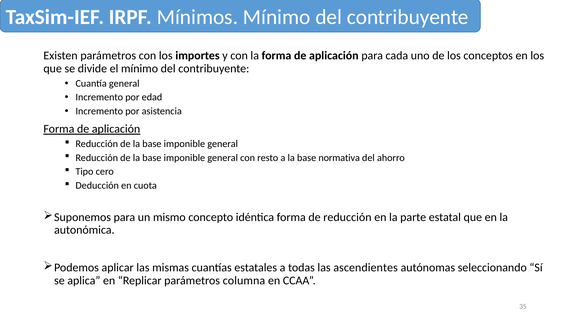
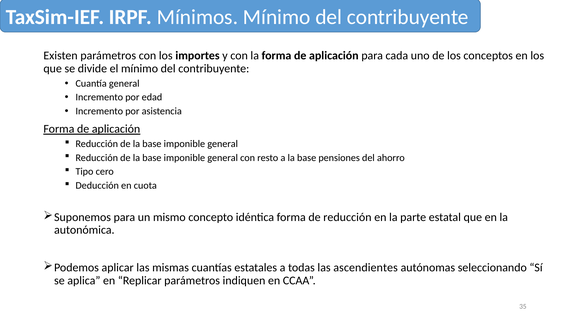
normativa: normativa -> pensiones (339, 158)
columna: columna -> indiquen (244, 280)
